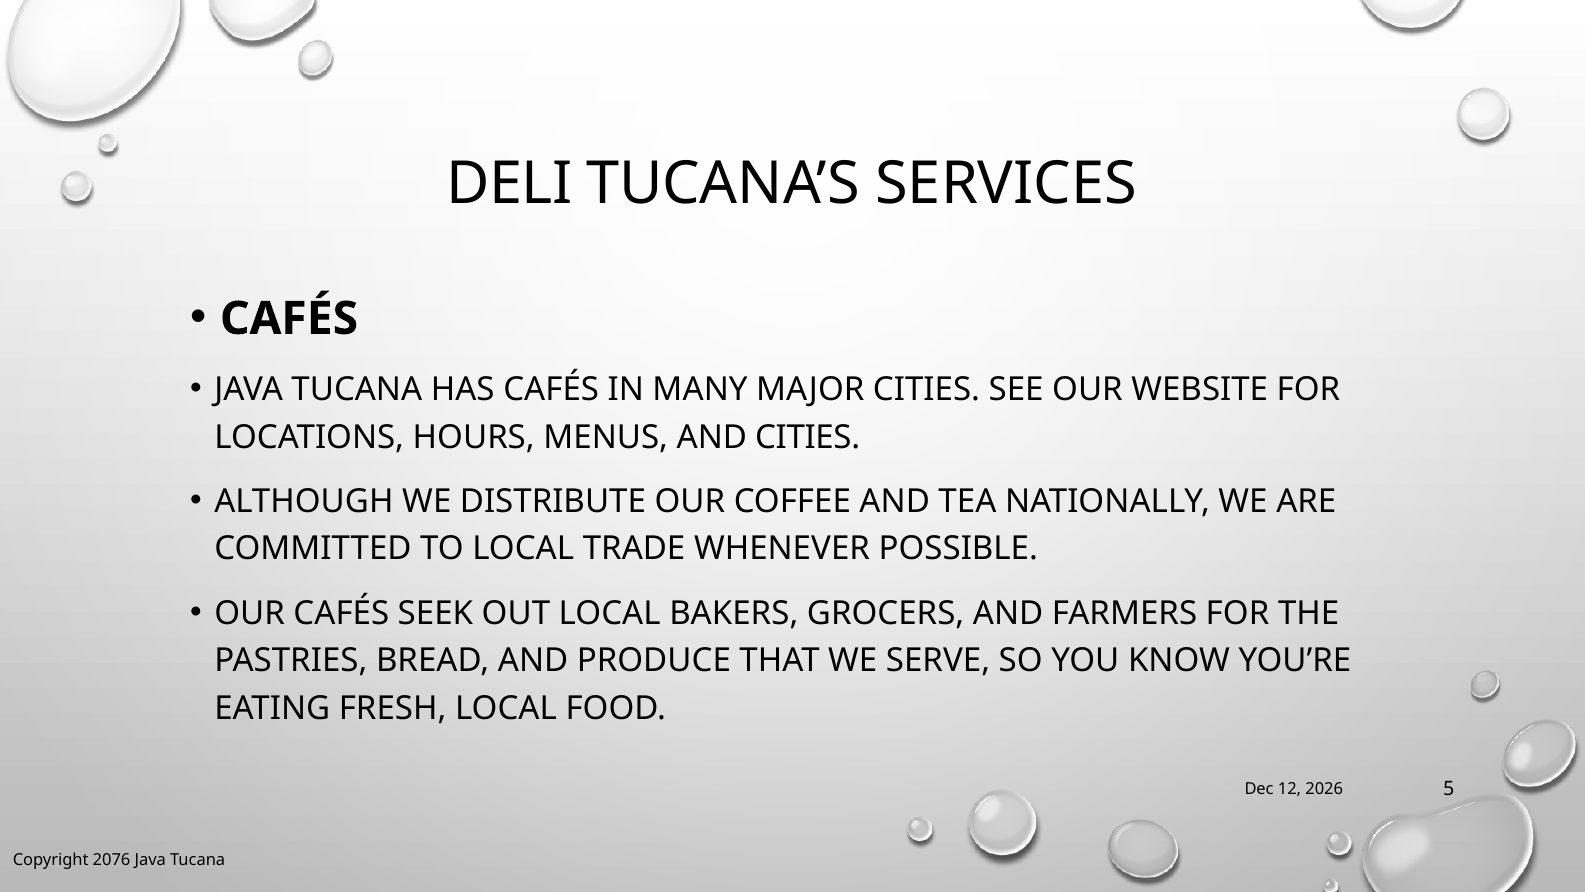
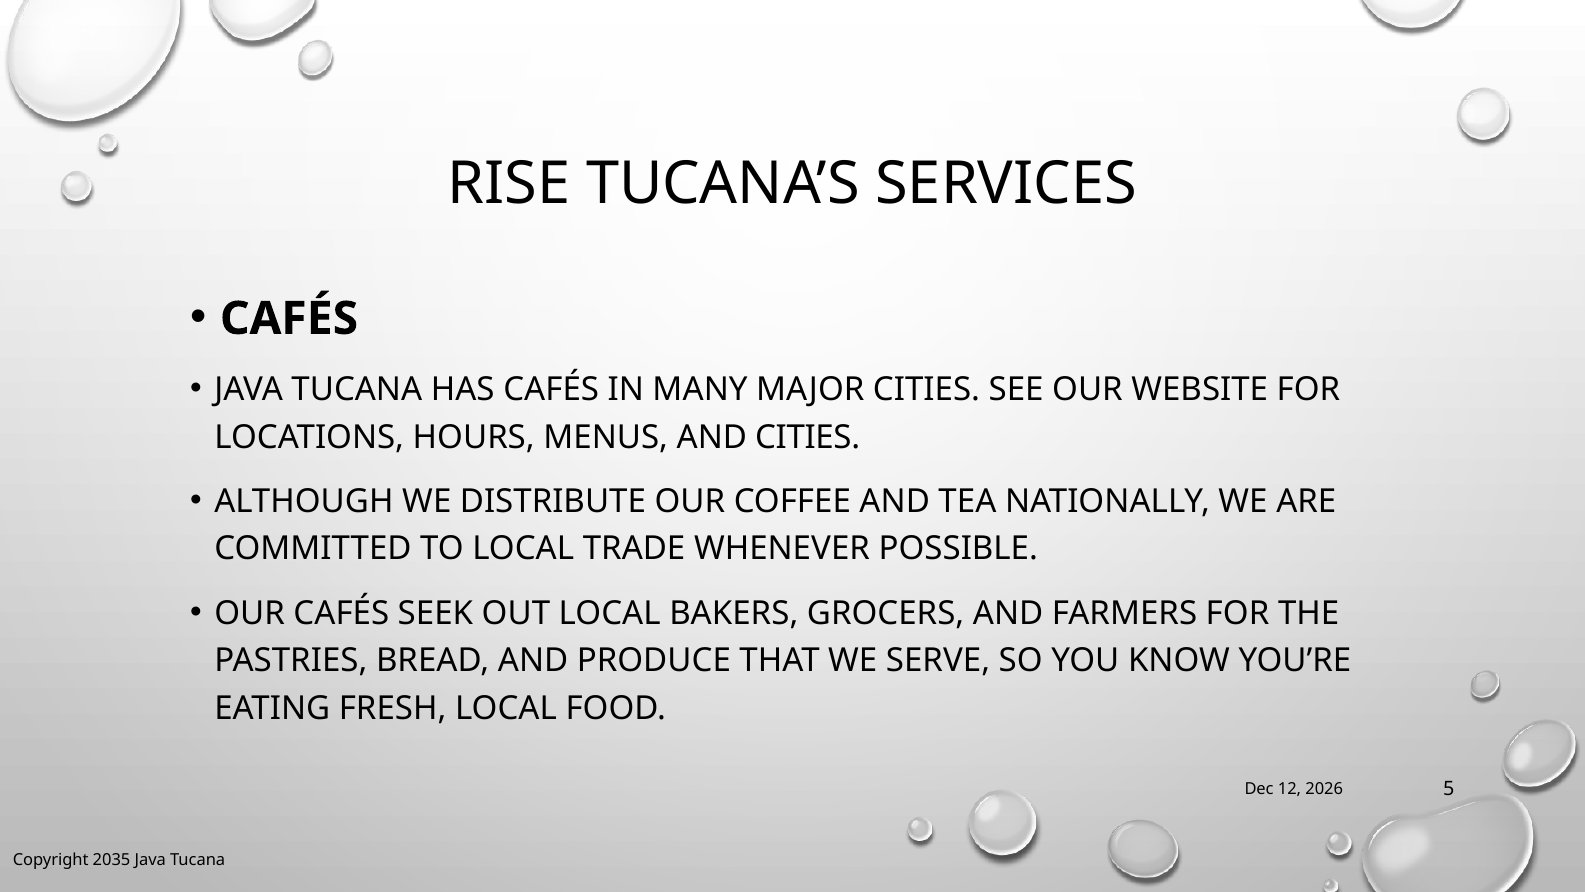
DELI: DELI -> RISE (509, 184)
2076: 2076 -> 2035 (112, 860)
